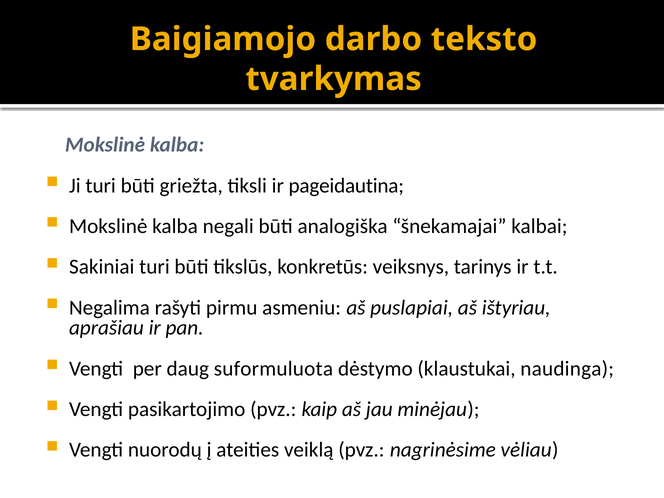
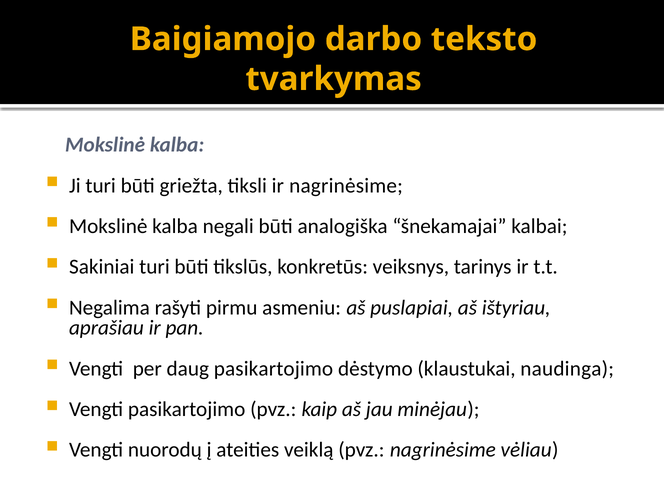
ir pageidautina: pageidautina -> nagrinėsime (346, 186)
daug suformuluota: suformuluota -> pasikartojimo (273, 369)
